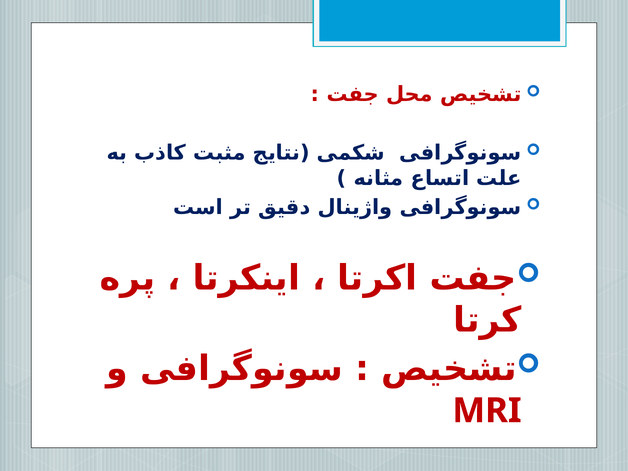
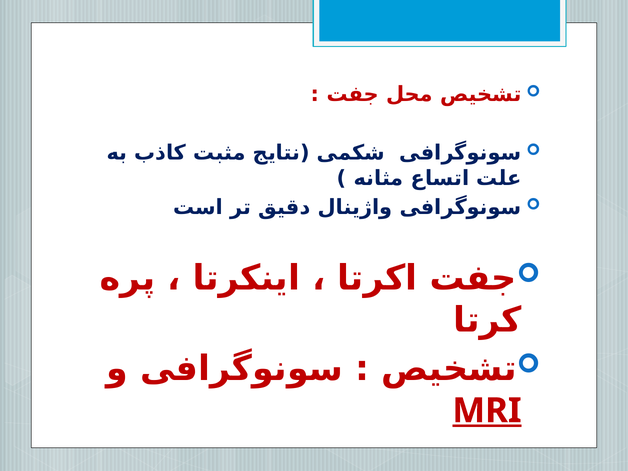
MRI underline: none -> present (487, 411)
